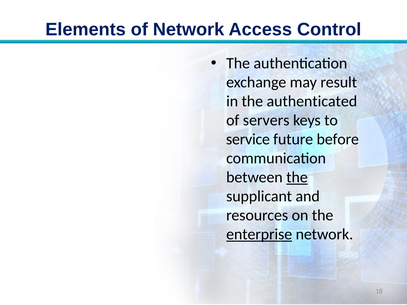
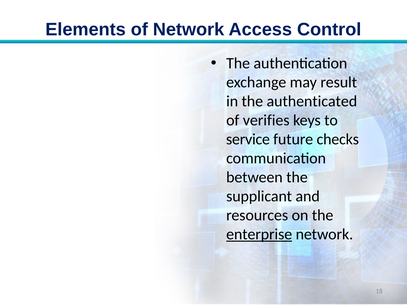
servers: servers -> verifies (266, 120)
before: before -> checks (338, 140)
the underline: present -> none (297, 178)
